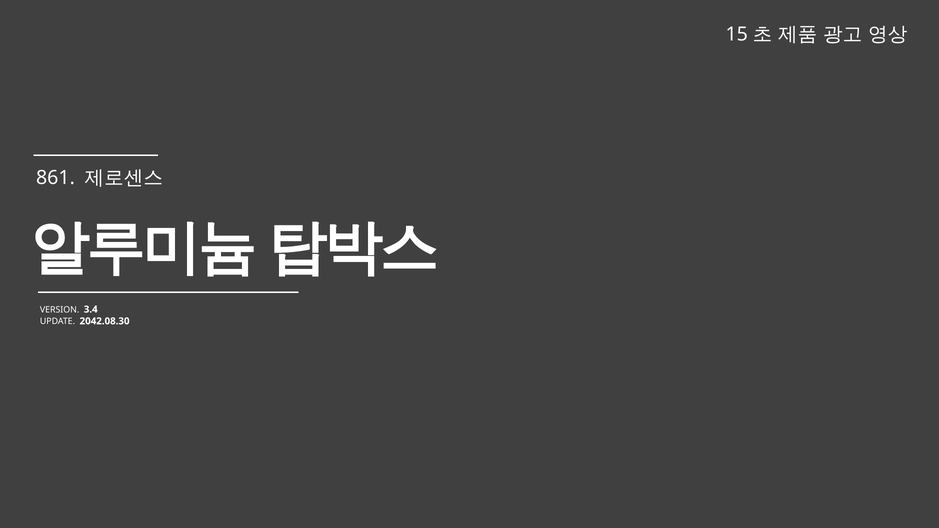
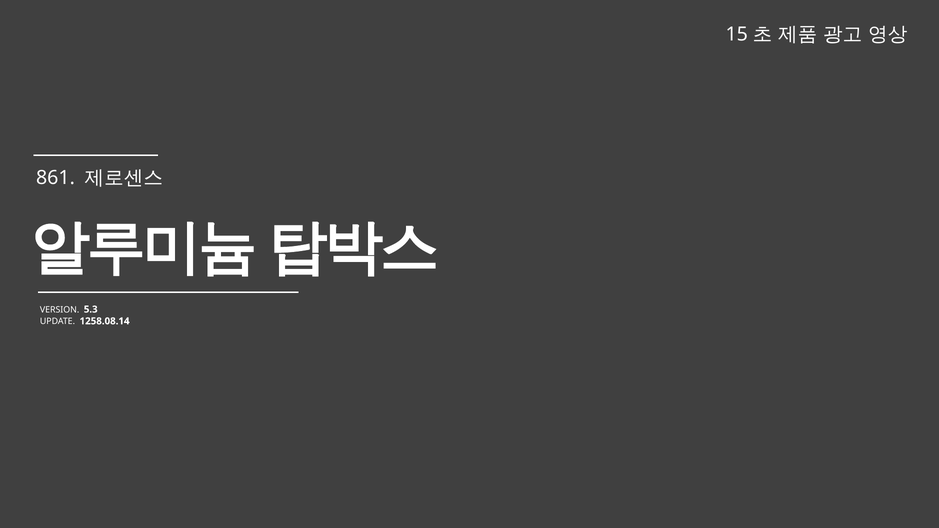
3.4: 3.4 -> 5.3 (91, 309)
2042.08.30: 2042.08.30 -> 1258.08.14 (105, 321)
